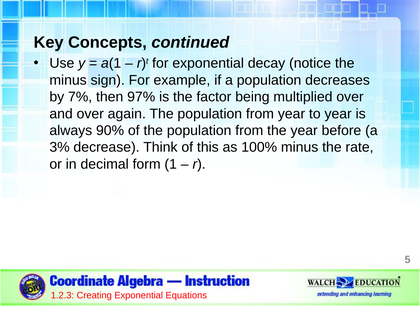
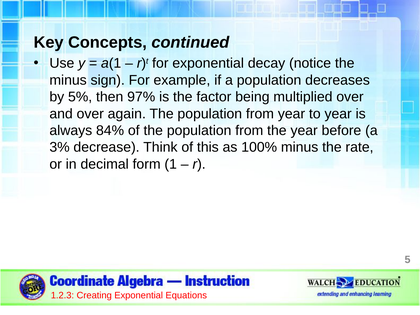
7%: 7% -> 5% (80, 97)
90%: 90% -> 84% (110, 131)
